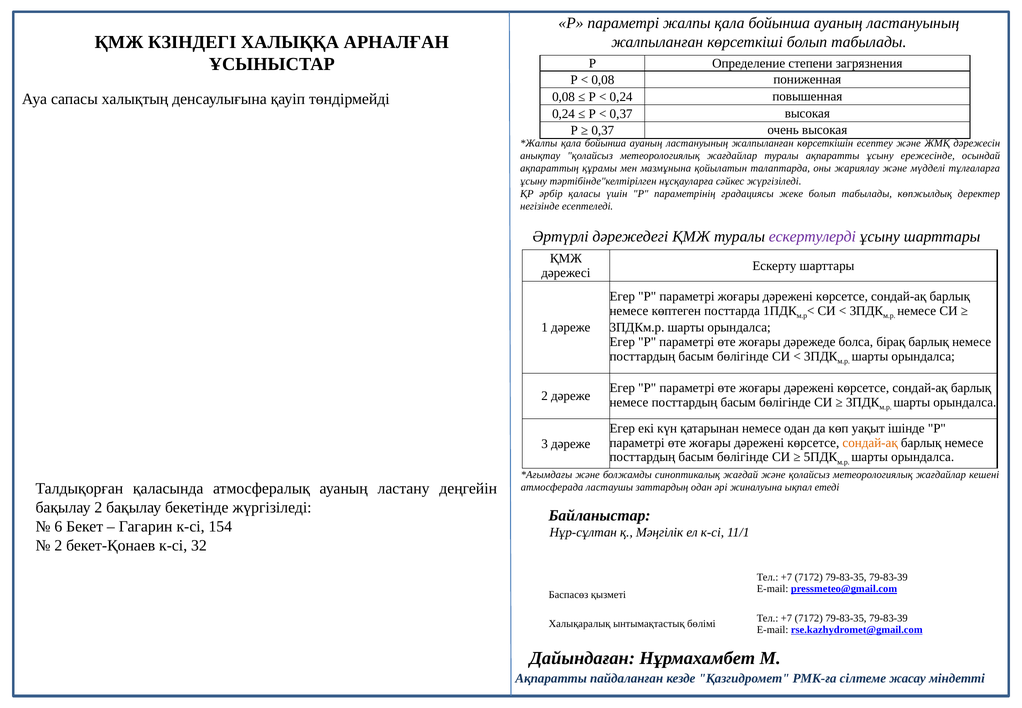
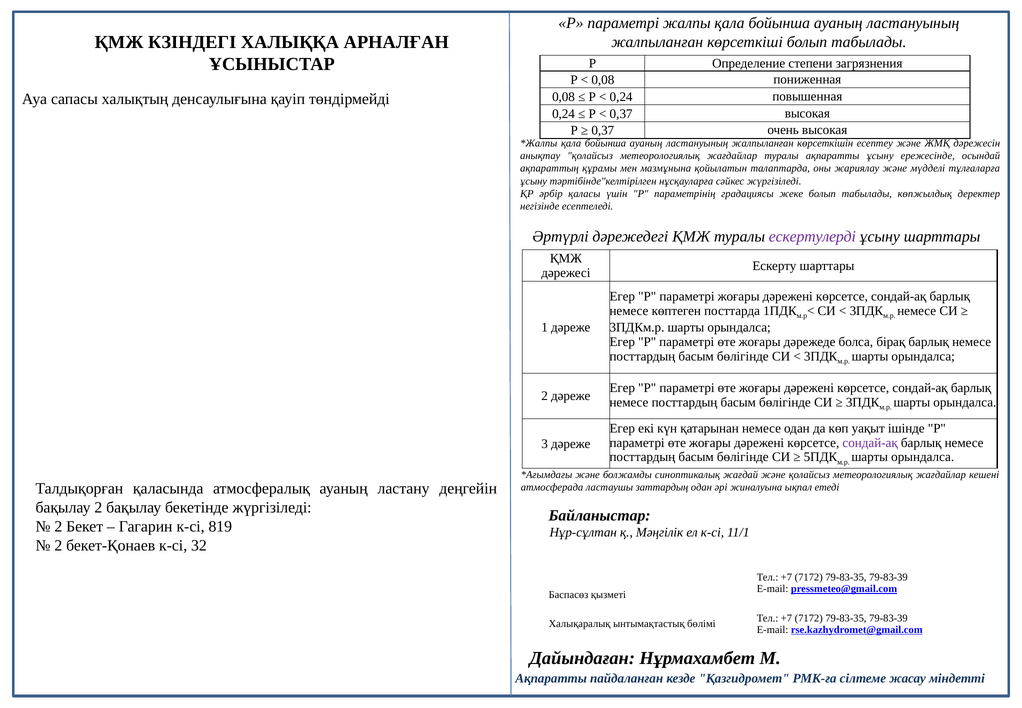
сондай-ақ colour: orange -> purple (870, 442)
6: 6 -> 2 (58, 526)
154: 154 -> 819 (220, 526)
